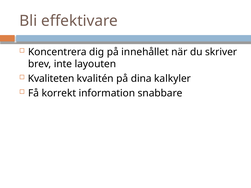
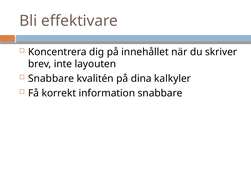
Kvaliteten: Kvaliteten -> Snabbare (51, 79)
